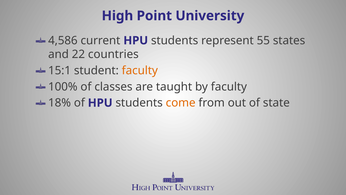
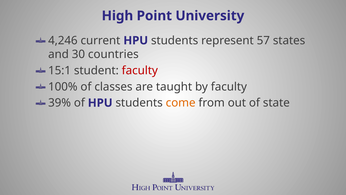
4,586: 4,586 -> 4,246 (63, 40)
55: 55 -> 57 (263, 40)
22: 22 -> 30 (78, 54)
faculty colour: orange -> red (140, 70)
18%: 18% -> 39% (60, 103)
